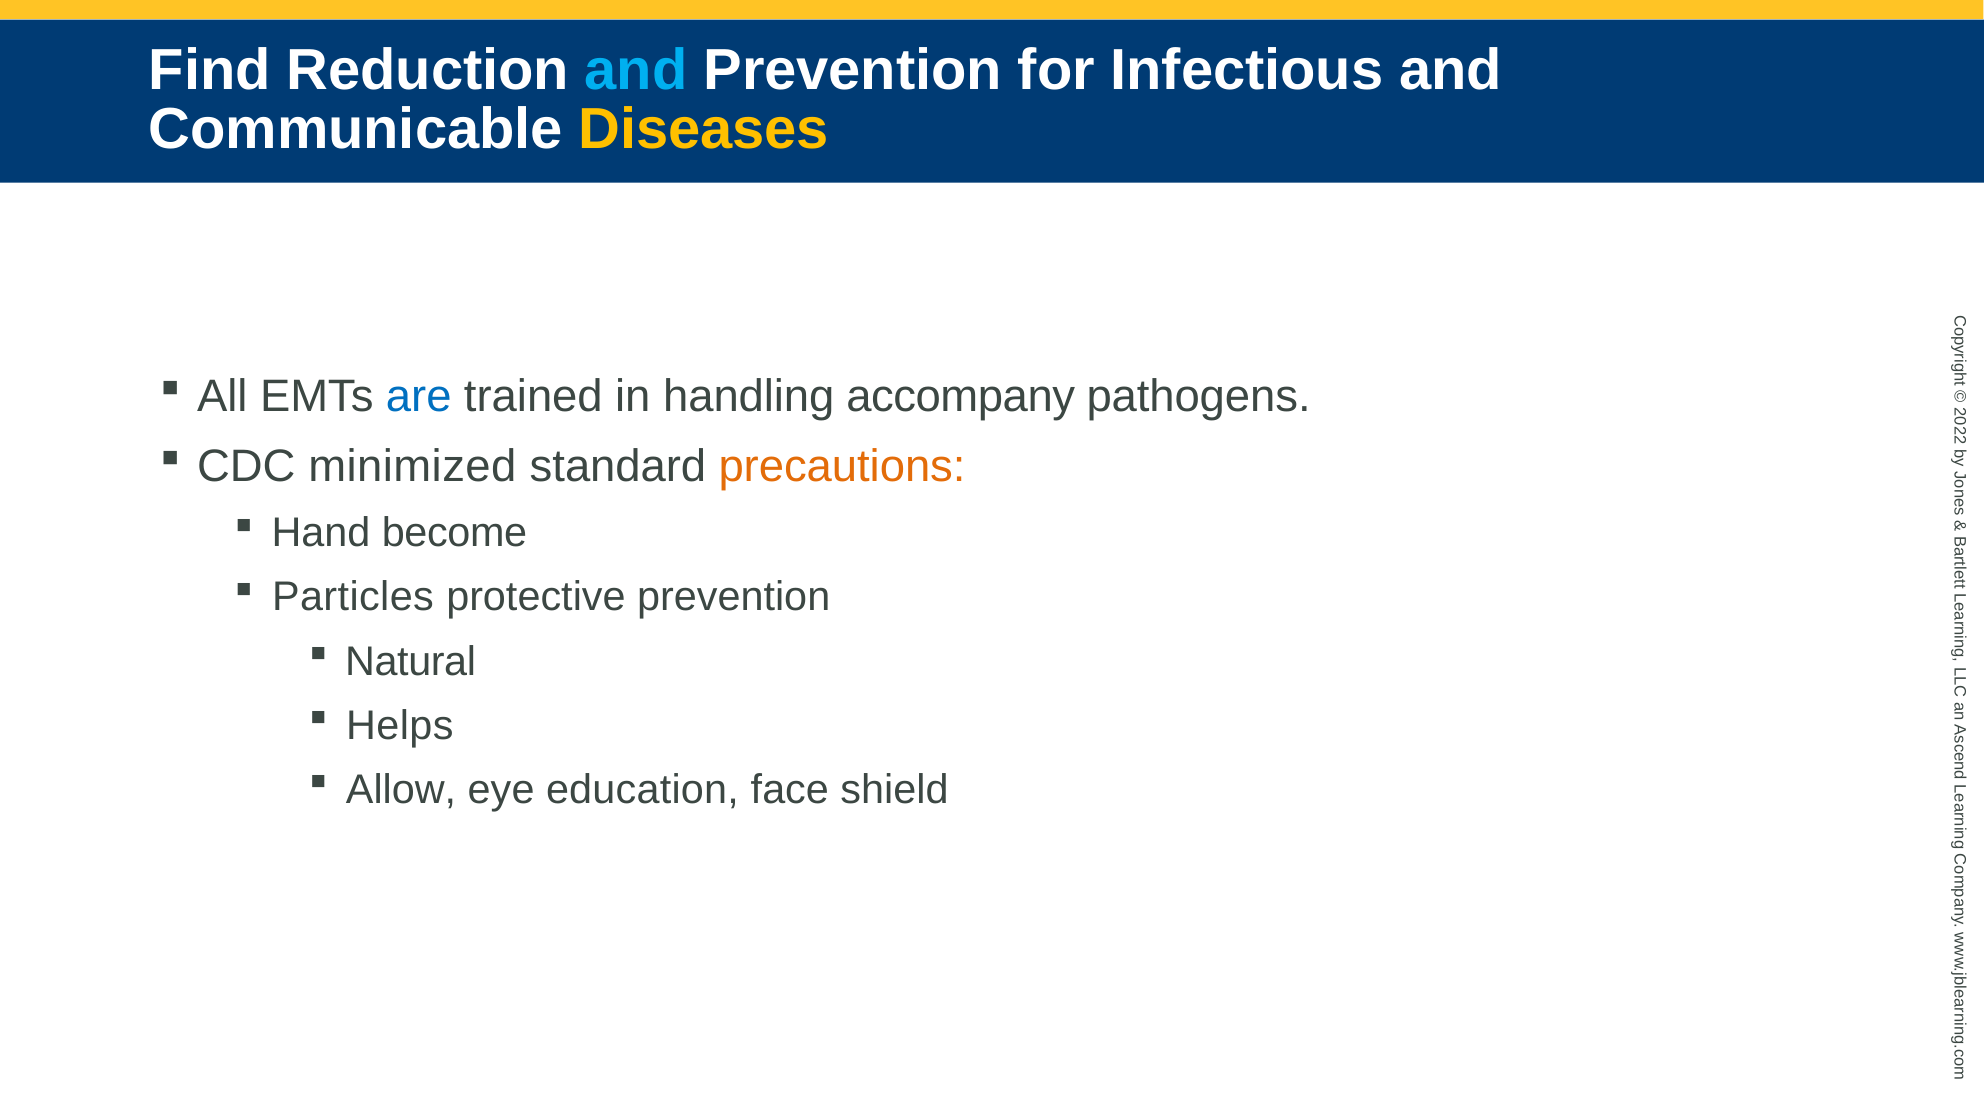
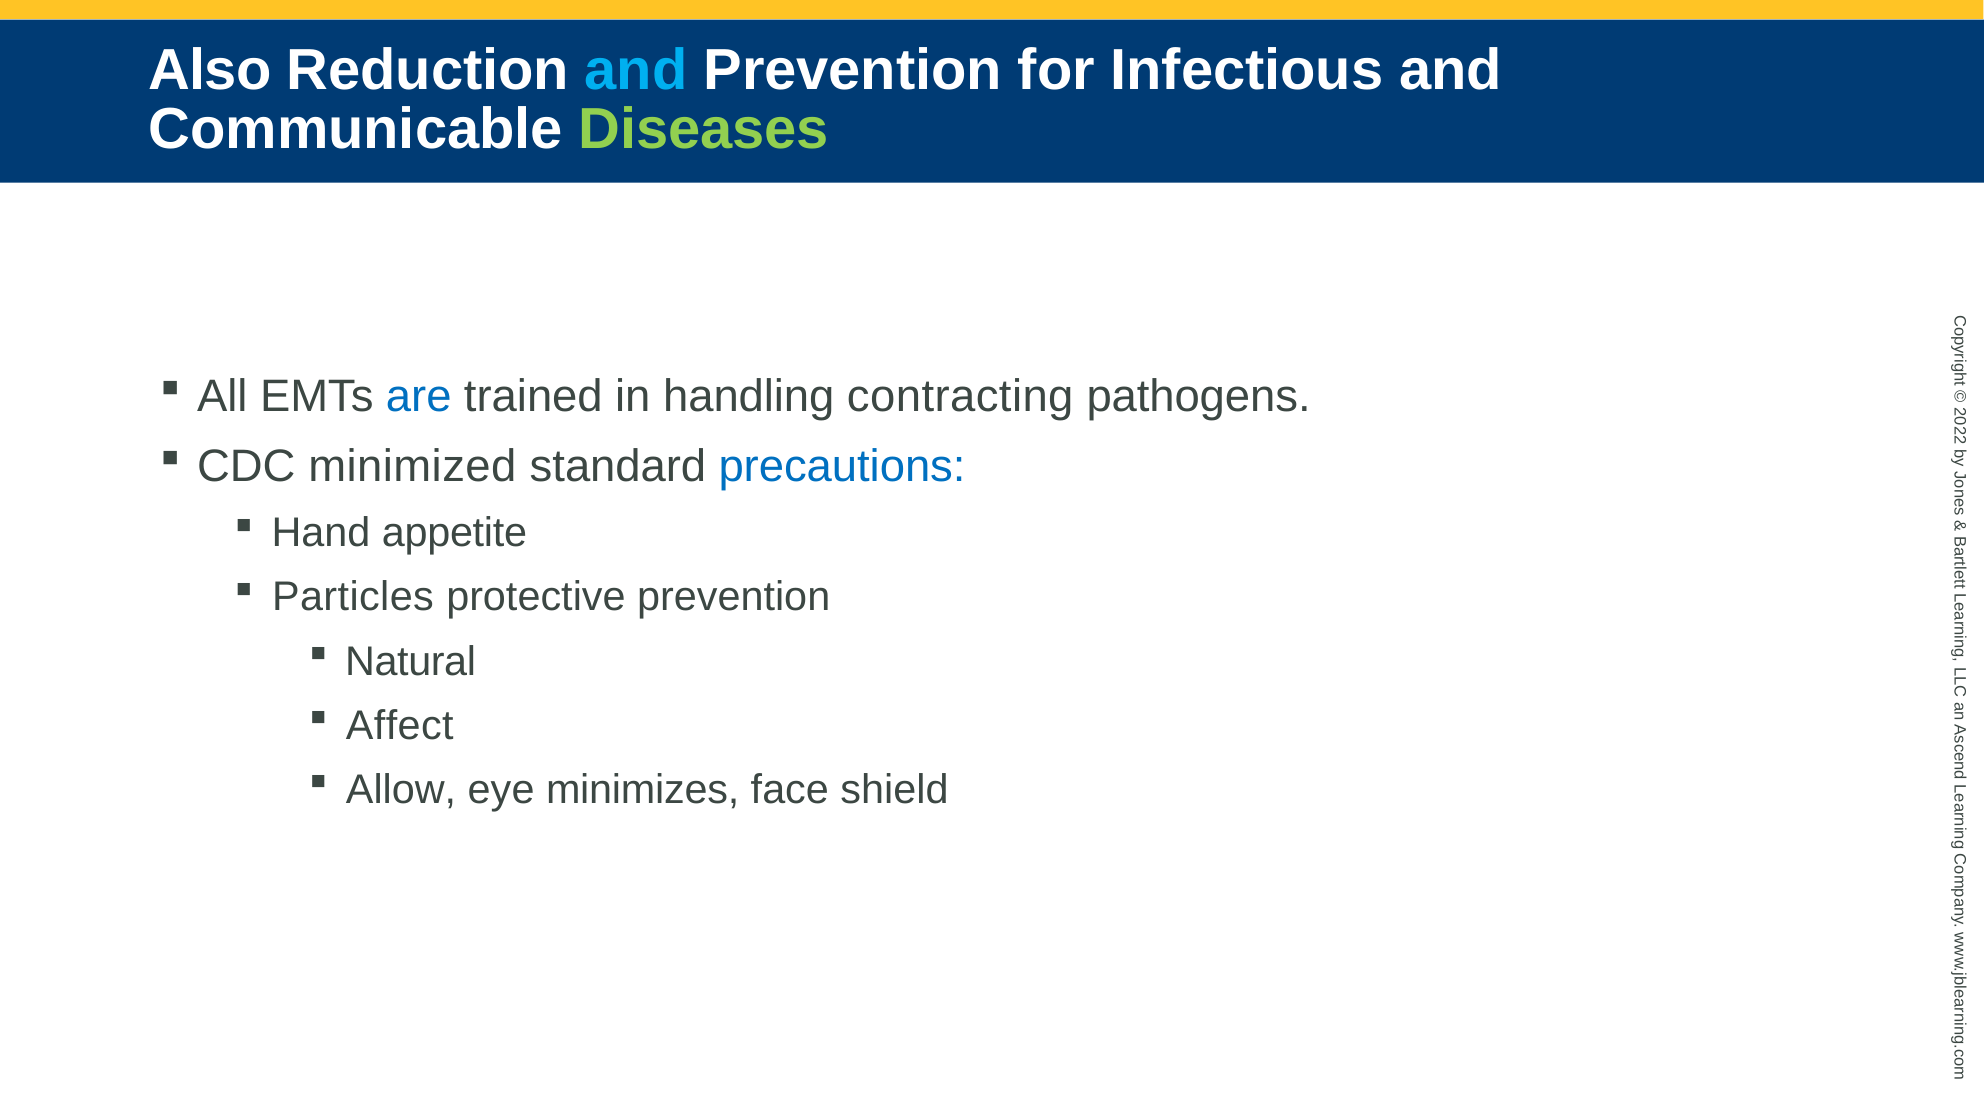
Find: Find -> Also (210, 70)
Diseases colour: yellow -> light green (704, 129)
accompany: accompany -> contracting (960, 396)
precautions colour: orange -> blue (842, 467)
become: become -> appetite (454, 533)
Helps: Helps -> Affect (400, 725)
education: education -> minimizes (643, 790)
